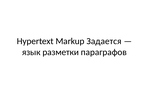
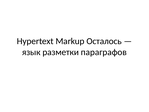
Задается: Задается -> Осталось (104, 41)
